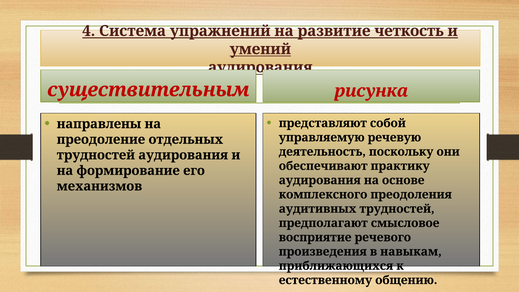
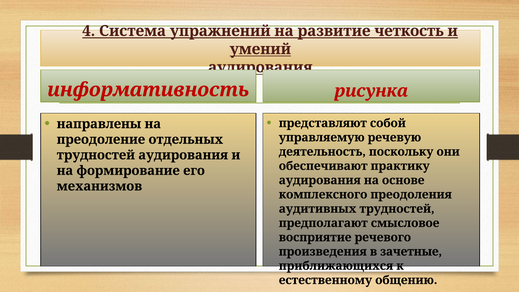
существительным: существительным -> информативность (148, 90)
навыкам: навыкам -> зачетные (411, 252)
